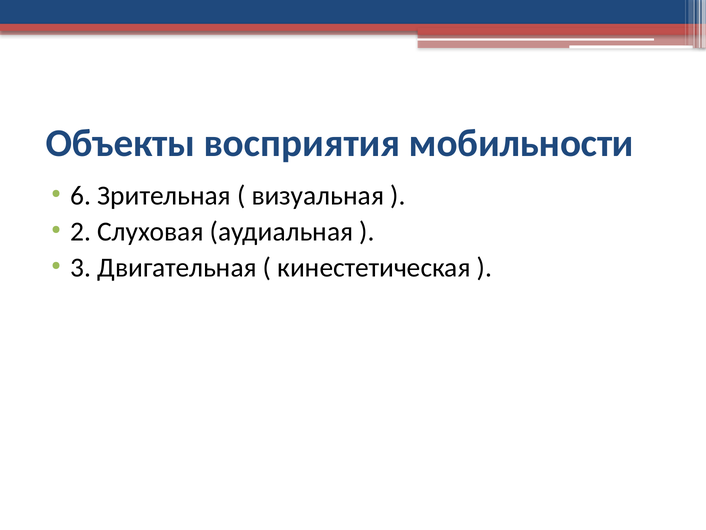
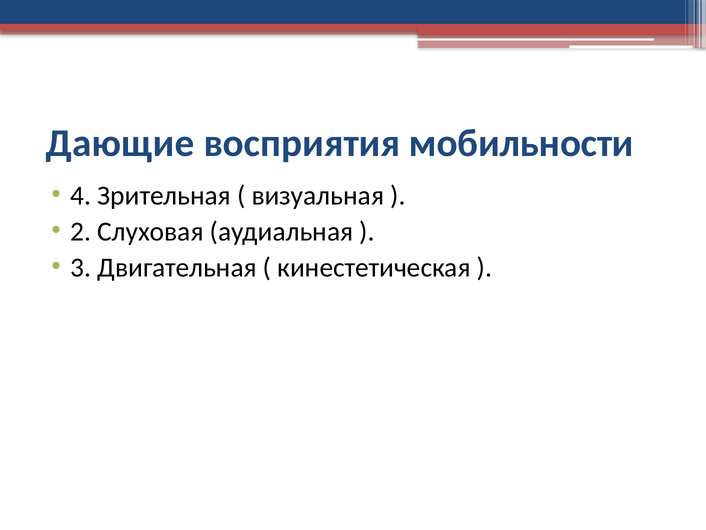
Объекты: Объекты -> Дающие (120, 143)
6: 6 -> 4 (81, 196)
